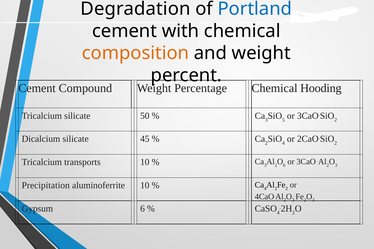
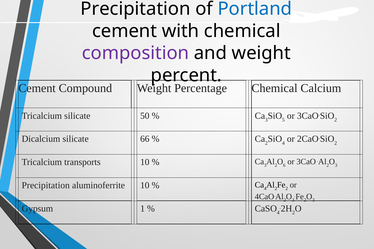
Degradation: Degradation -> Precipitation (135, 9)
composition colour: orange -> purple (135, 53)
Hooding: Hooding -> Calcium (321, 88)
45: 45 -> 66 (145, 139)
Gypsum 6: 6 -> 1 (143, 209)
